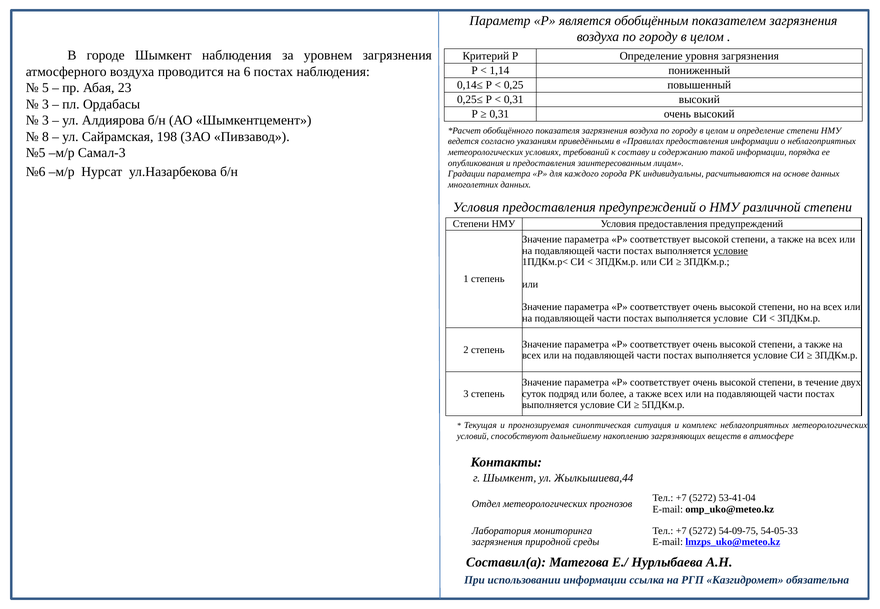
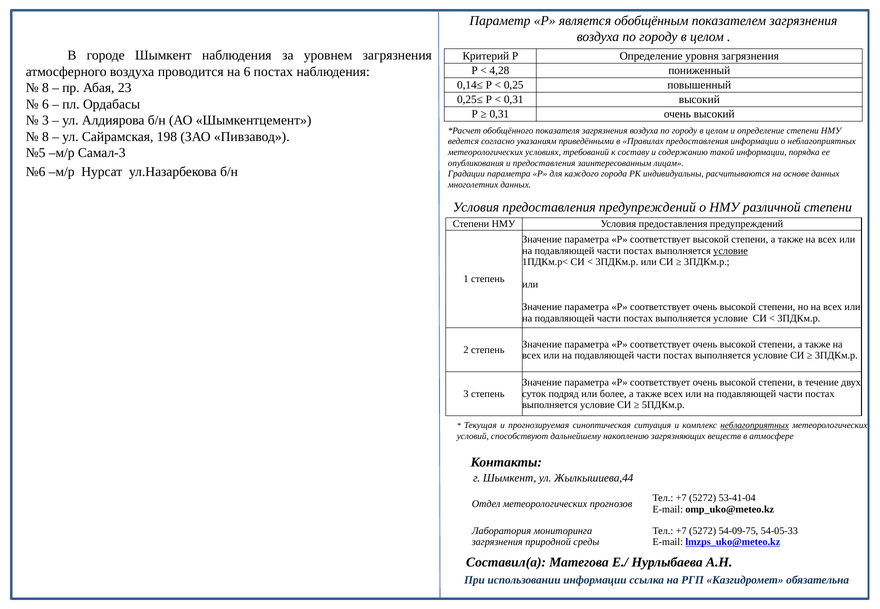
1,14: 1,14 -> 4,28 (499, 70)
5: 5 -> 8 (45, 88)
3: 3 -> 6 (45, 104)
неблагоприятных underline: none -> present (755, 426)
